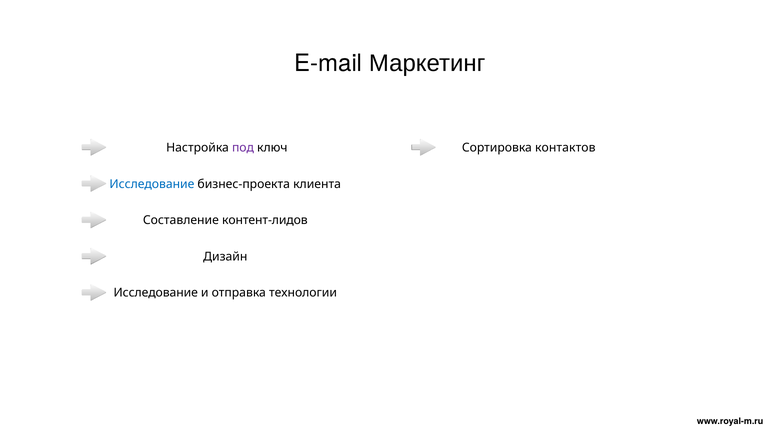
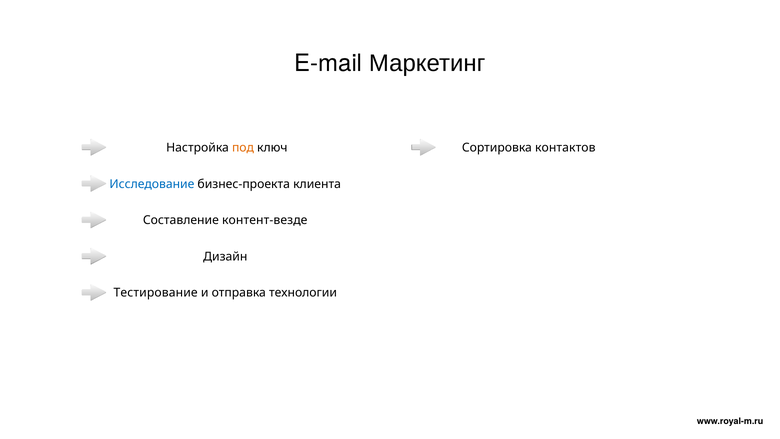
под colour: purple -> orange (243, 148)
контент-лидов: контент-лидов -> контент-везде (265, 220)
Исследование: Исследование -> Тестирование (156, 293)
